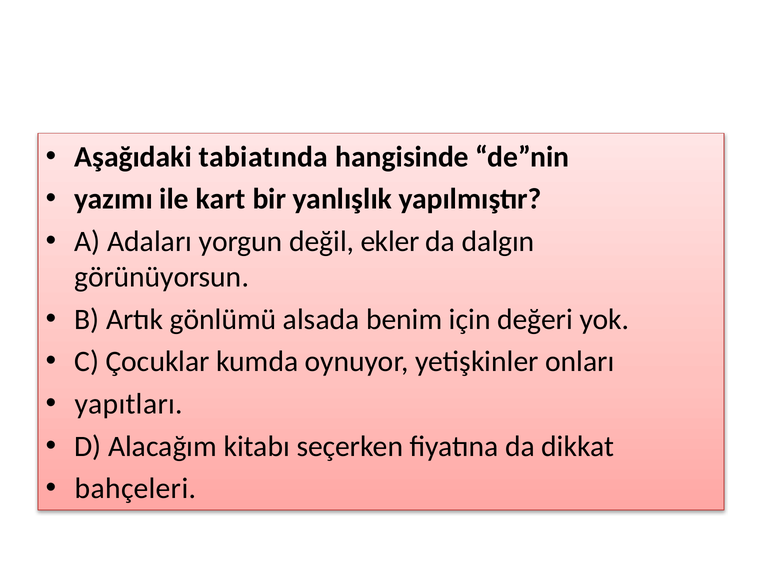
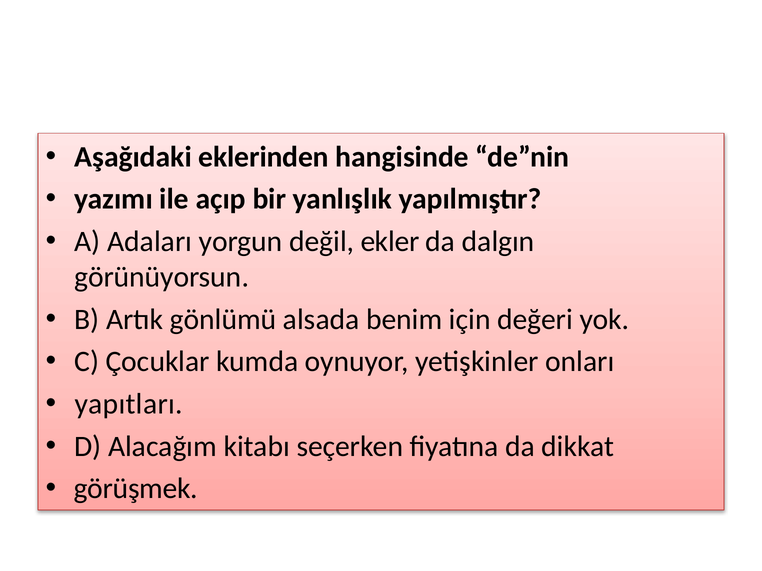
tabiatında: tabiatında -> eklerinden (264, 157)
kart: kart -> açıp (221, 199)
bahçeleri: bahçeleri -> görüşmek (136, 489)
